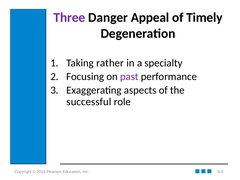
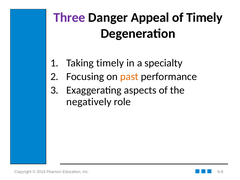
Taking rather: rather -> timely (110, 63)
past colour: purple -> orange (129, 77)
successful: successful -> negatively (89, 102)
